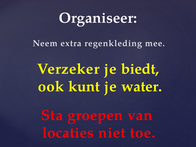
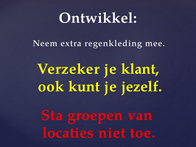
Organiseer: Organiseer -> Ontwikkel (98, 18)
biedt: biedt -> klant (140, 69)
water: water -> jezelf (142, 87)
